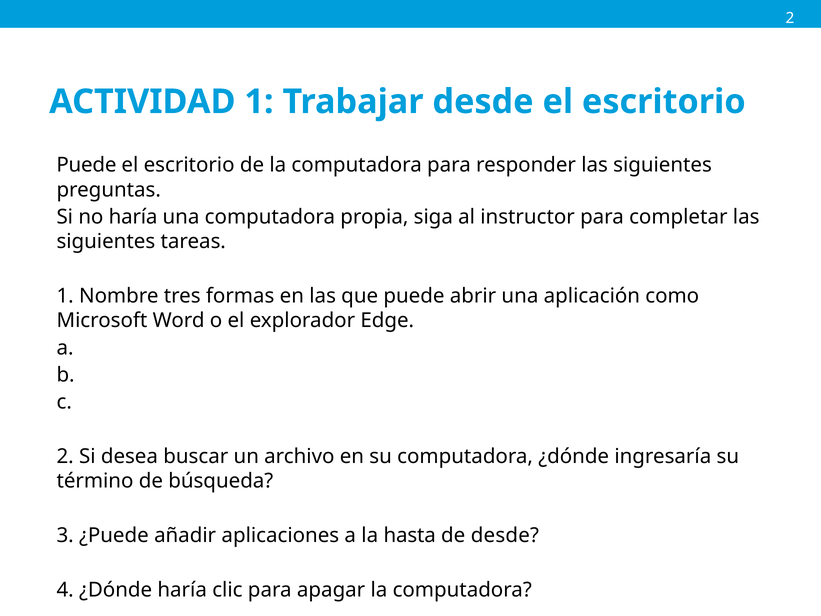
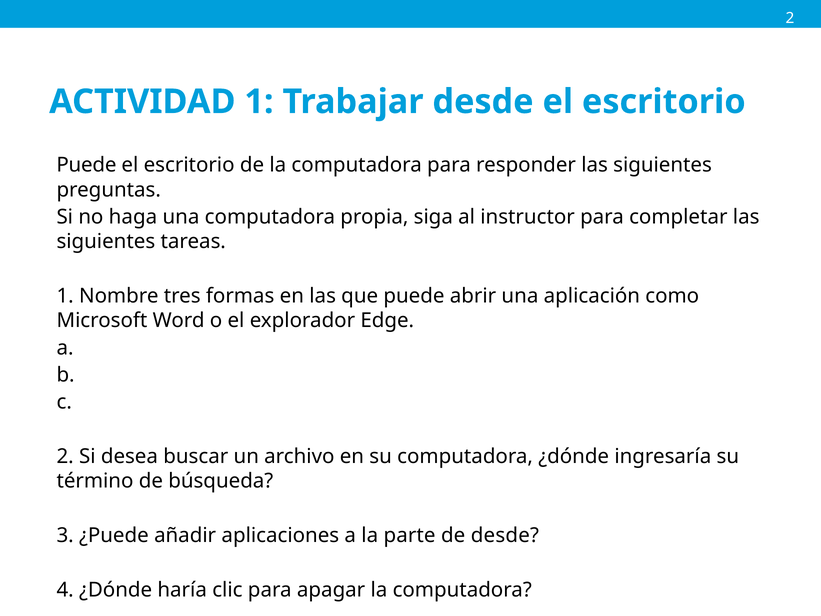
no haría: haría -> haga (133, 217)
hasta: hasta -> parte (410, 535)
